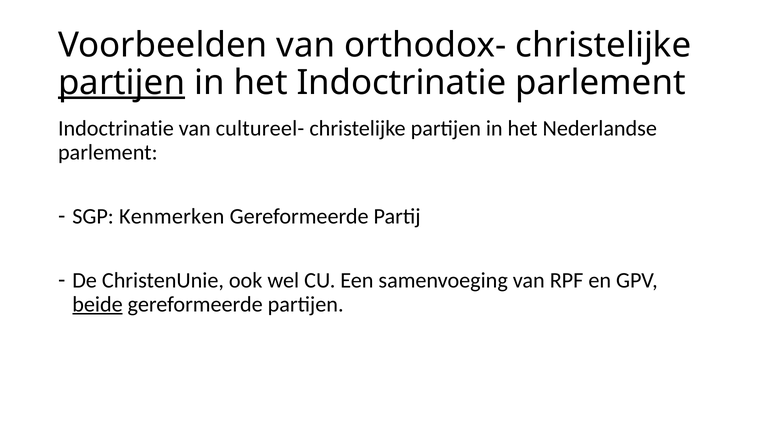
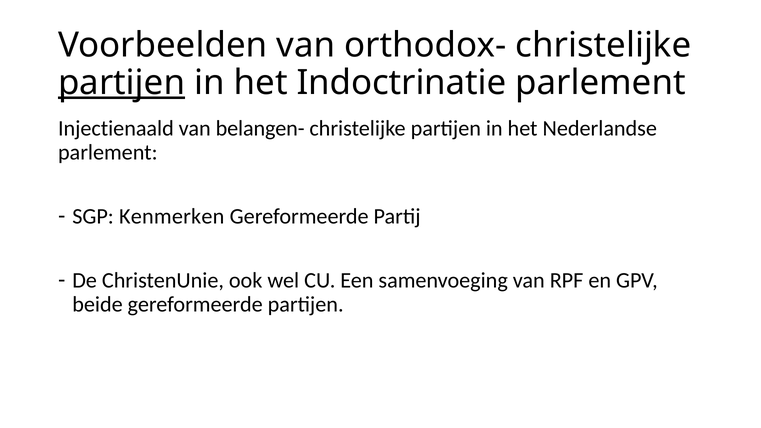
Indoctrinatie: Indoctrinatie -> Injectienaald (116, 129)
cultureel-: cultureel- -> belangen- (260, 129)
beide underline: present -> none (97, 304)
